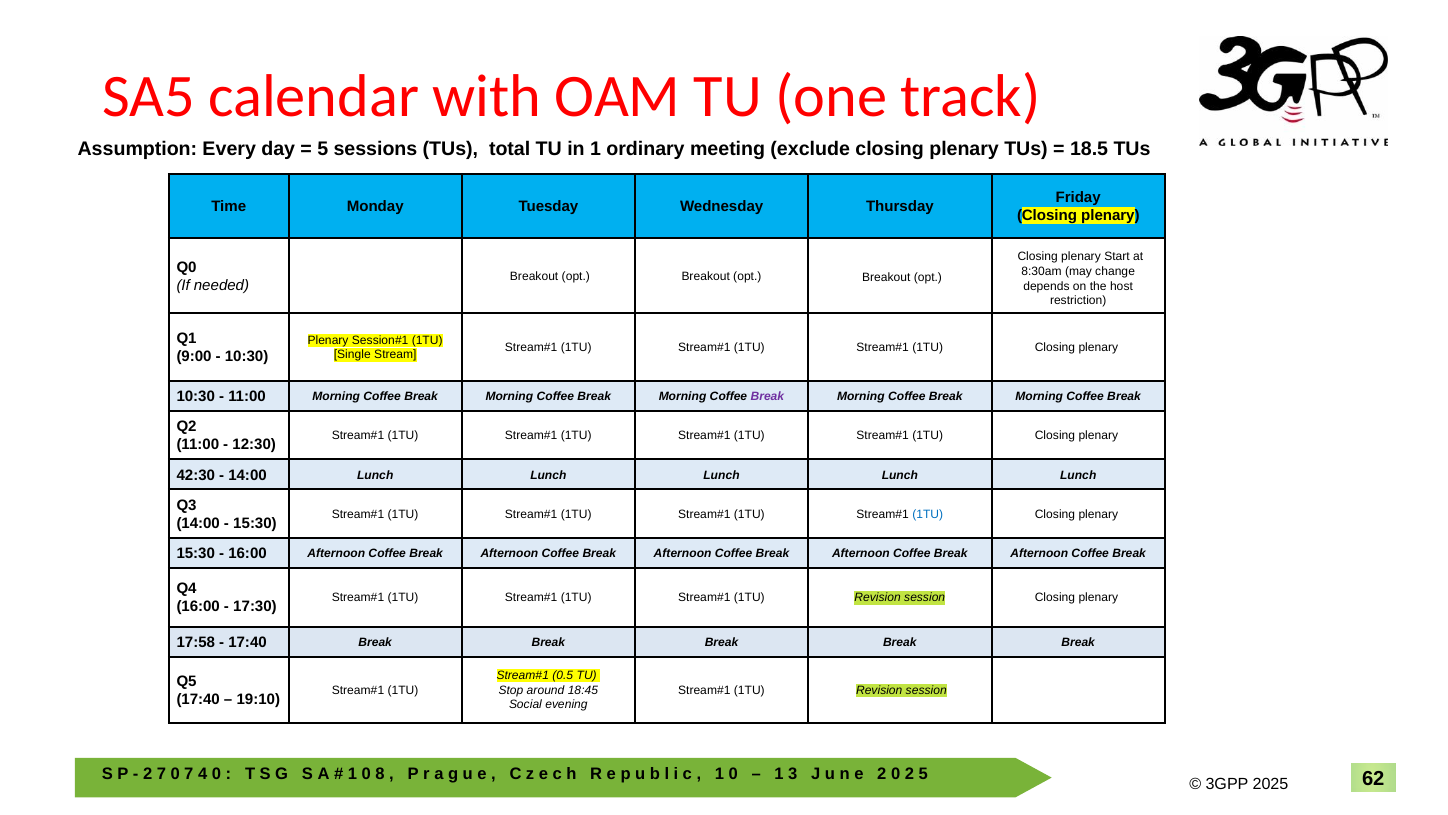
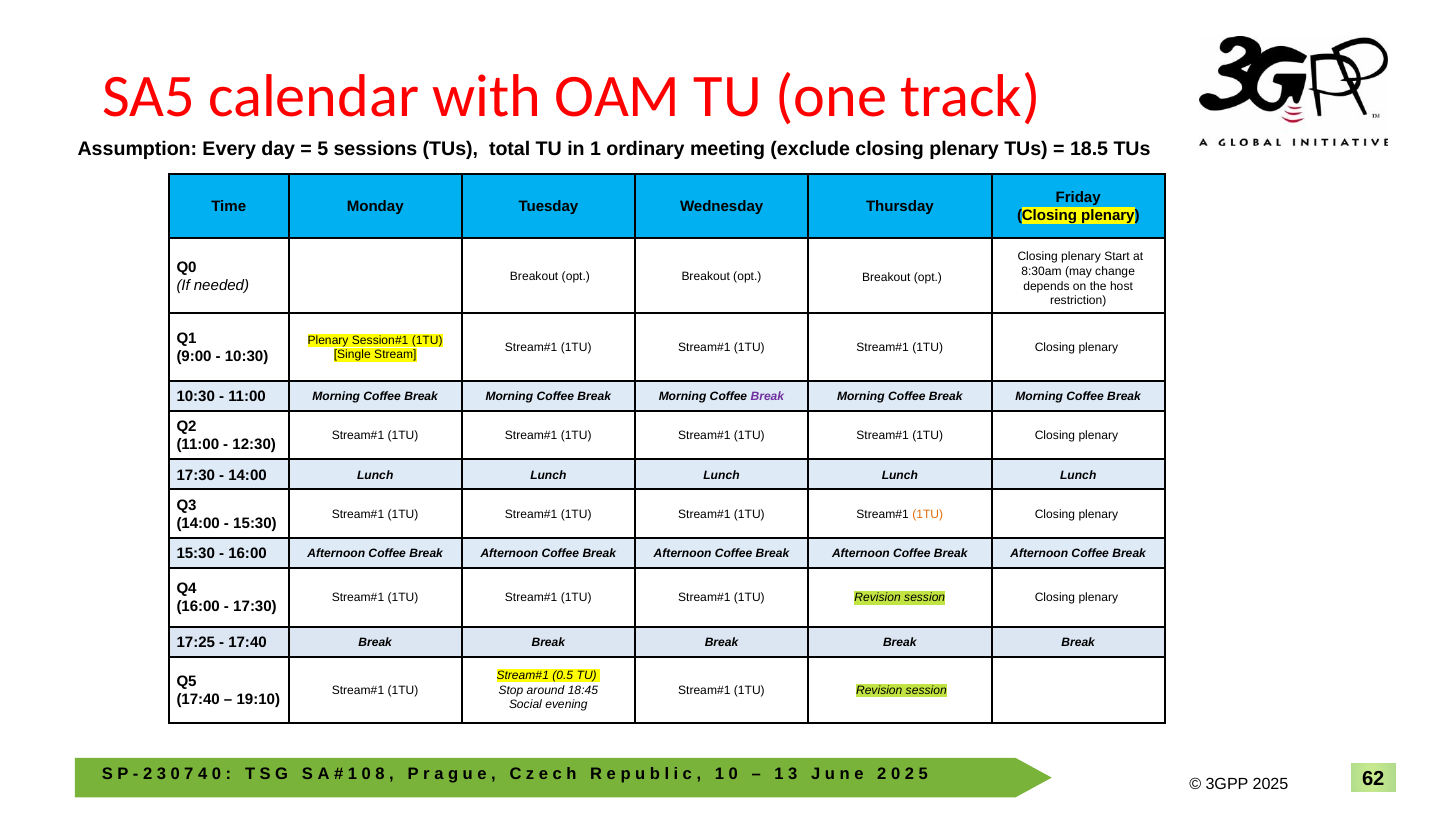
42:30: 42:30 -> 17:30 (196, 475)
1TU colour: blue -> orange (928, 514)
17:58: 17:58 -> 17:25 (196, 642)
7: 7 -> 3 (161, 774)
